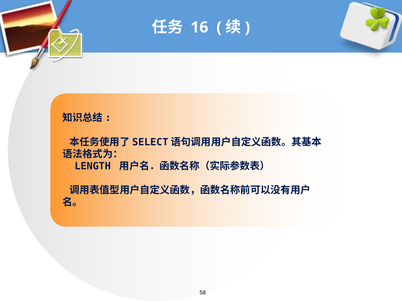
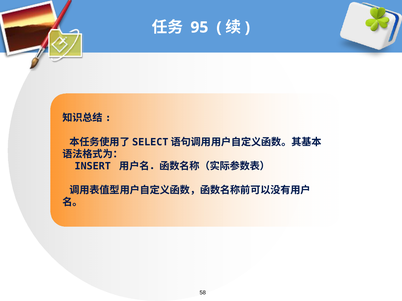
16: 16 -> 95 (199, 27)
LENGTH: LENGTH -> INSERT (93, 166)
